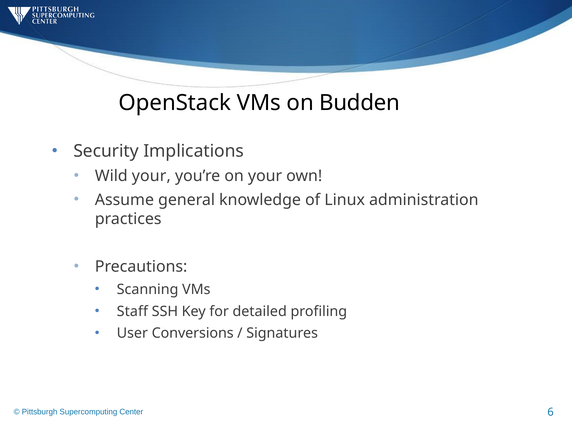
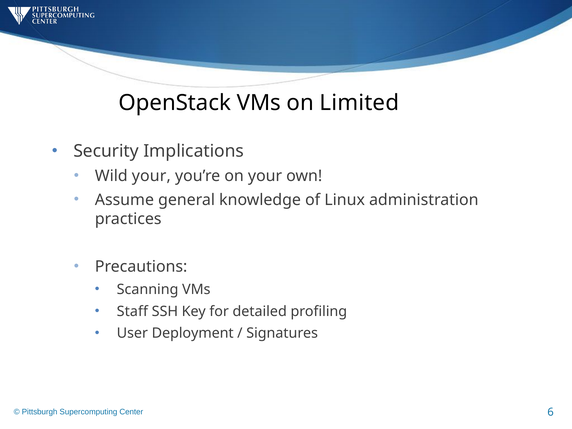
Budden: Budden -> Limited (359, 103)
Conversions: Conversions -> Deployment (193, 333)
